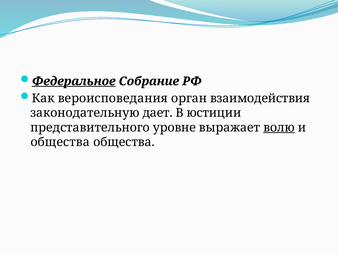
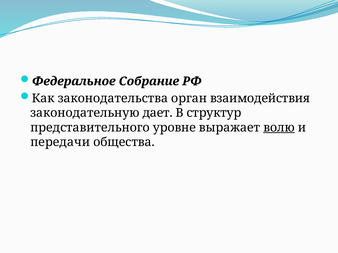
Федеральное underline: present -> none (74, 81)
вероисповедания: вероисповедания -> законодательства (113, 98)
юстиции: юстиции -> структур (214, 113)
общества: общества -> передачи (60, 142)
